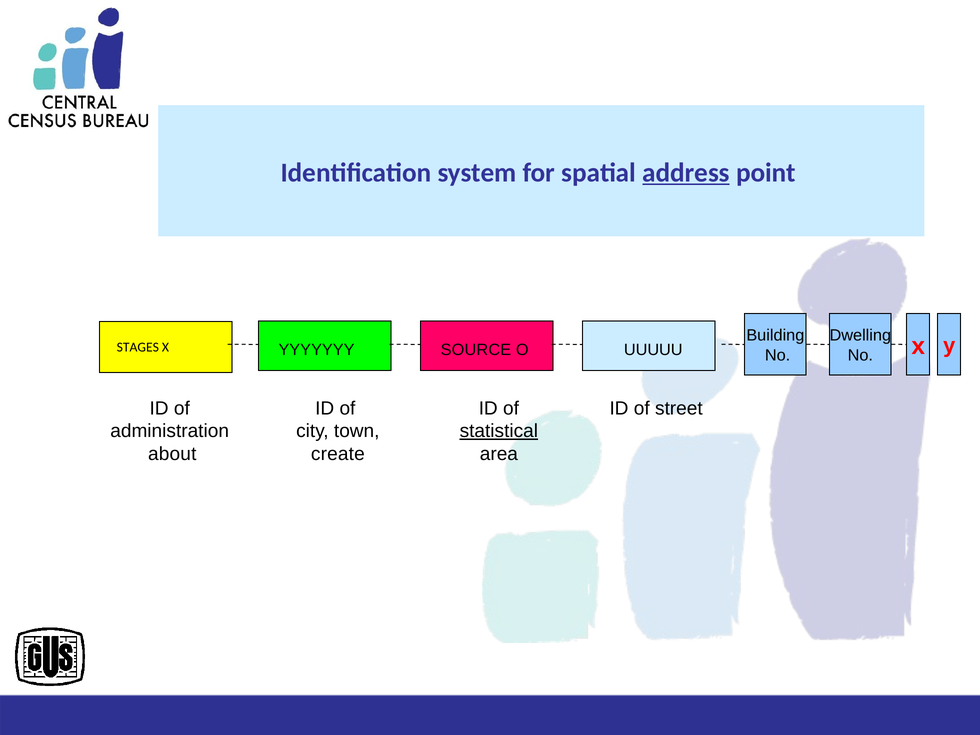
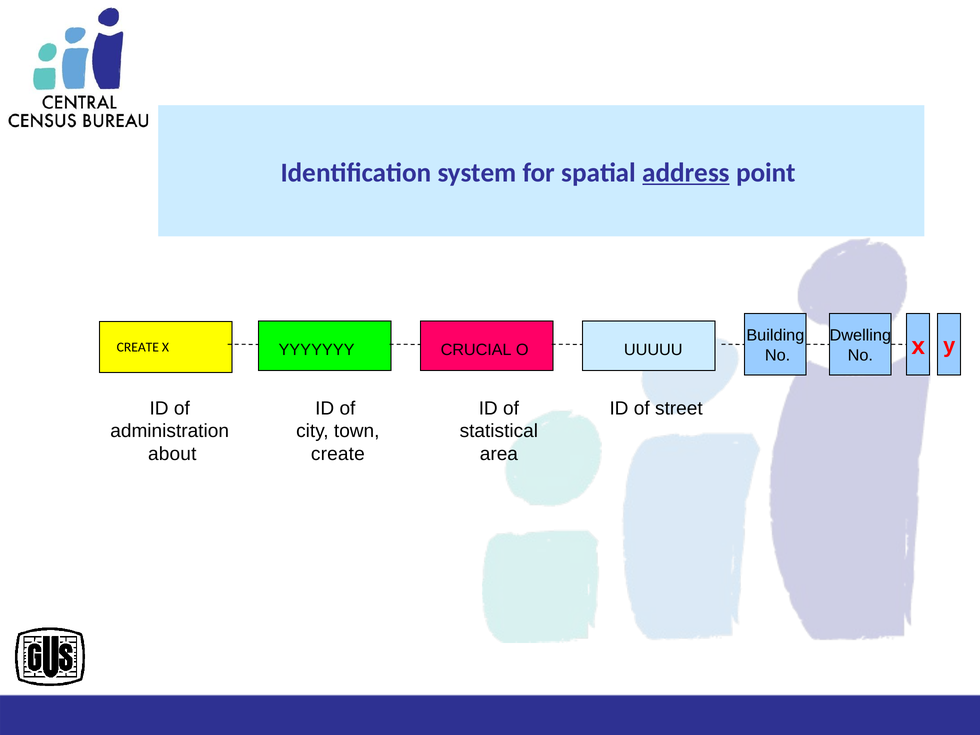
STAGES: STAGES -> CREATE (138, 347)
SOURCE: SOURCE -> CRUCIAL (476, 350)
statistical underline: present -> none (499, 431)
